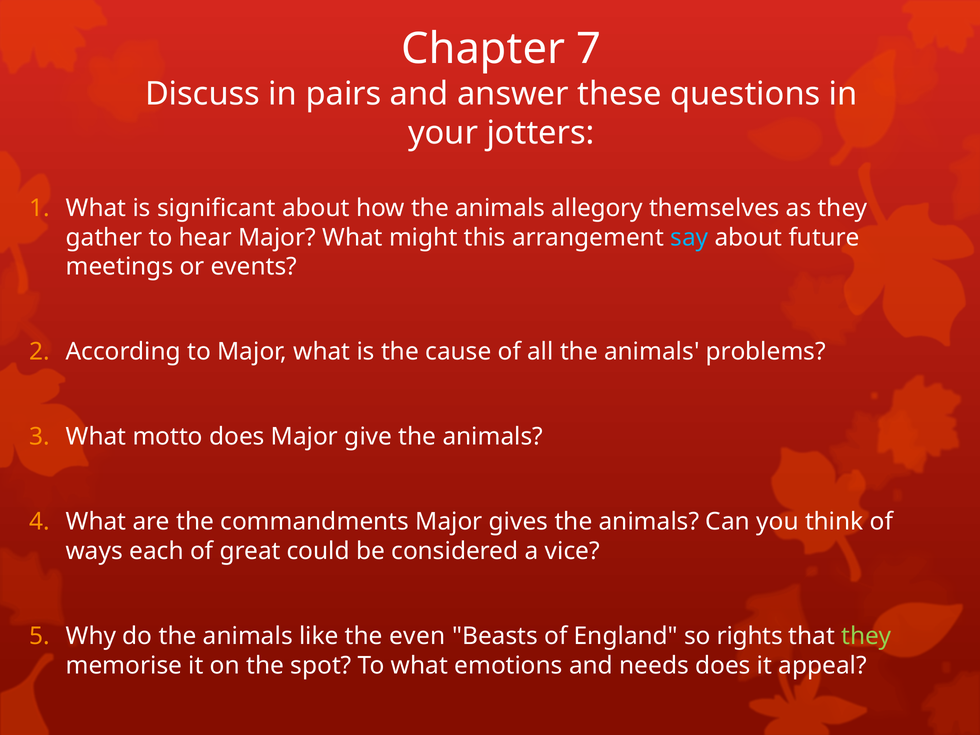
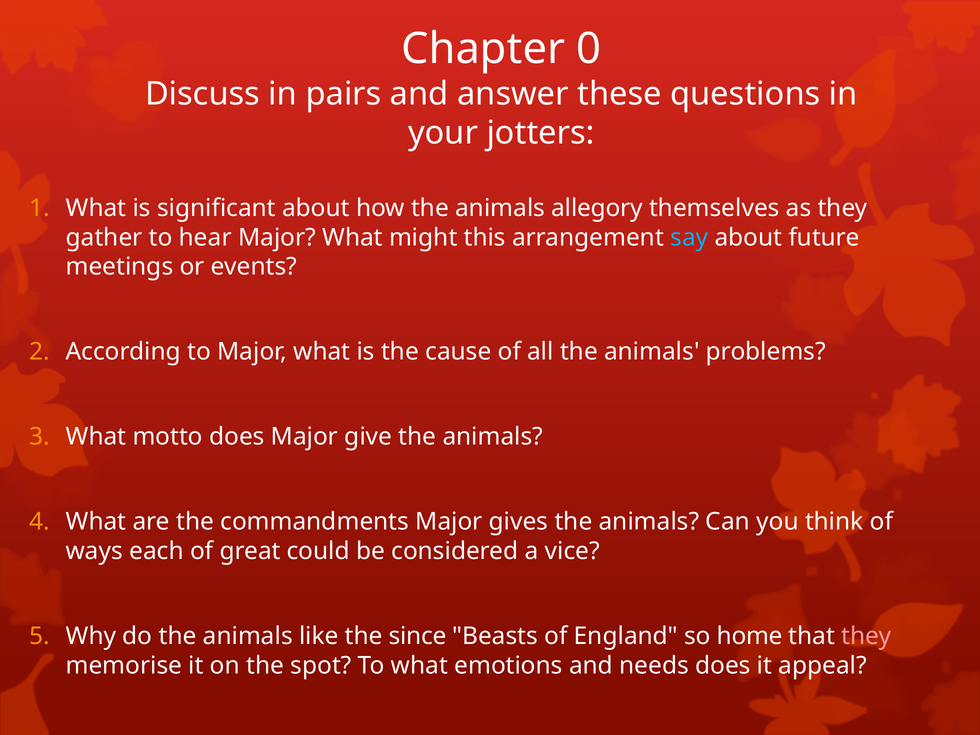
7: 7 -> 0 (589, 49)
even: even -> since (418, 636)
rights: rights -> home (750, 636)
they colour: light green -> pink (866, 636)
